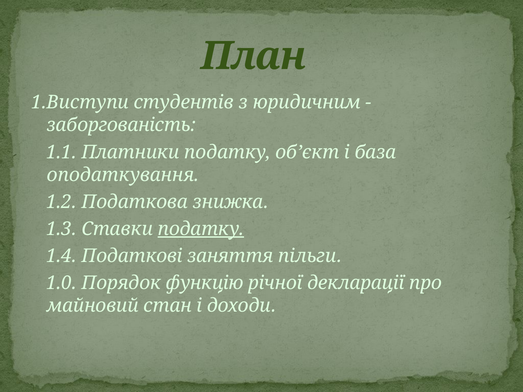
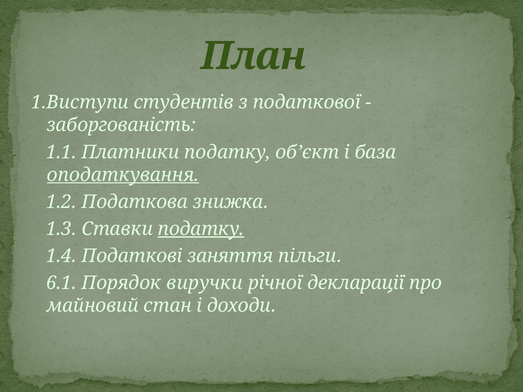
юридичним: юридичним -> податкової (307, 102)
оподаткування underline: none -> present (123, 175)
1.0: 1.0 -> 6.1 (61, 283)
функцію: функцію -> виручки (205, 283)
